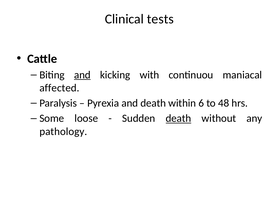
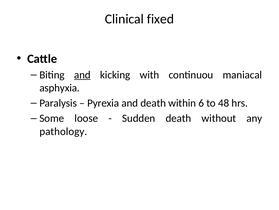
tests: tests -> fixed (160, 19)
affected: affected -> asphyxia (60, 88)
death underline: present -> none (178, 118)
